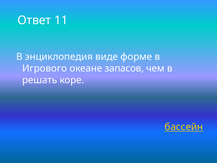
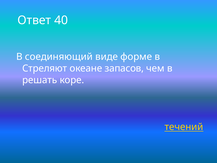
11: 11 -> 40 (61, 20)
энциклопедия: энциклопедия -> соединяющий (59, 57)
Игрового: Игрового -> Стреляют (45, 68)
бассейн: бассейн -> течений (184, 127)
